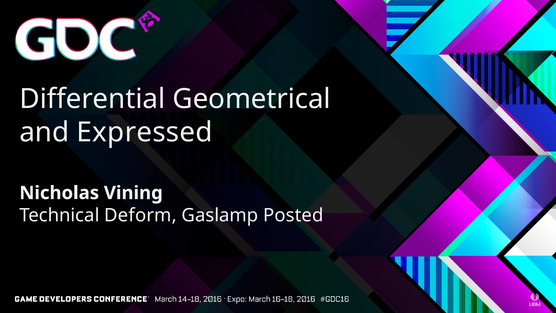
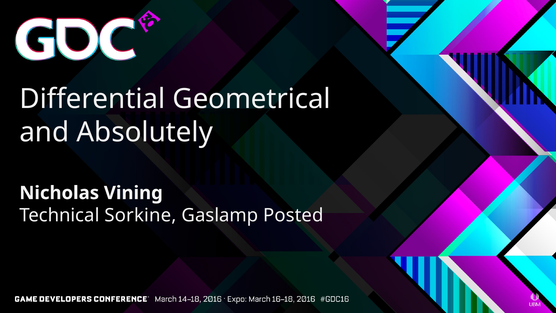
Expressed: Expressed -> Absolutely (145, 132)
Deform: Deform -> Sorkine (140, 215)
